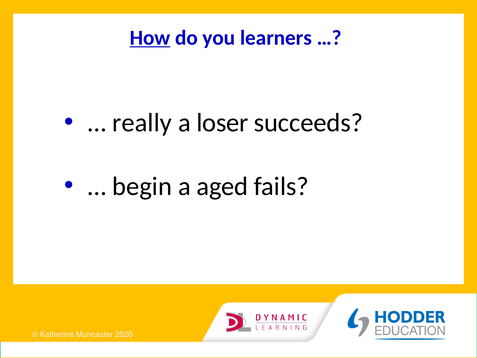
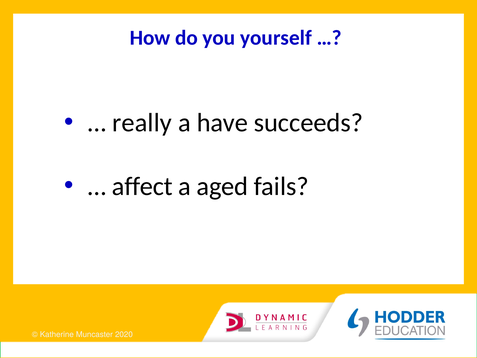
How underline: present -> none (150, 38)
learners: learners -> yourself (276, 38)
loser: loser -> have (222, 123)
begin: begin -> affect (142, 186)
